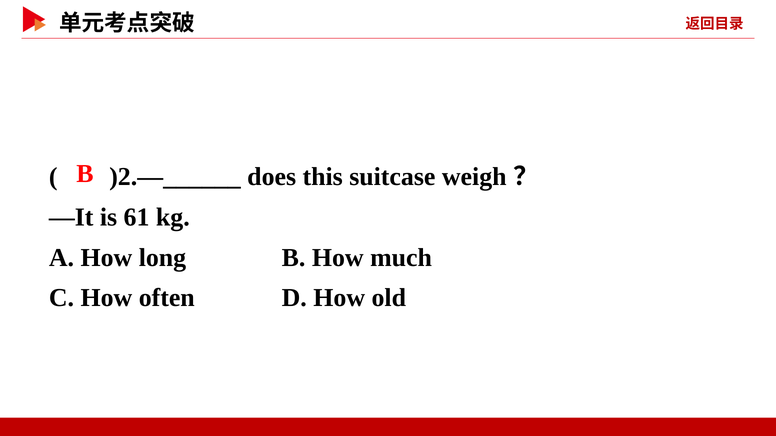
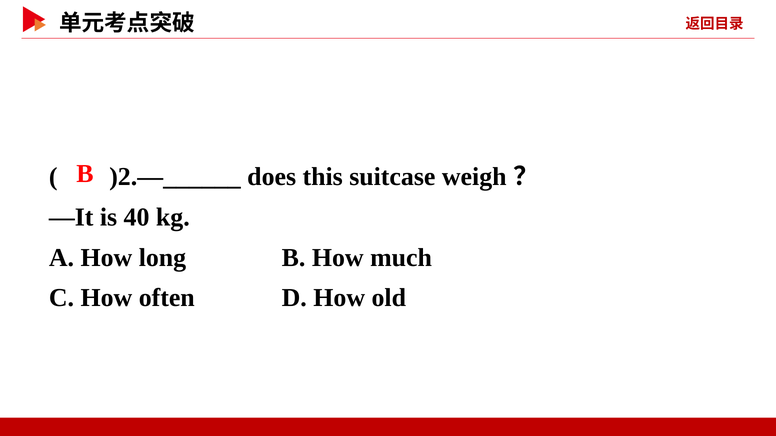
61: 61 -> 40 (137, 218)
